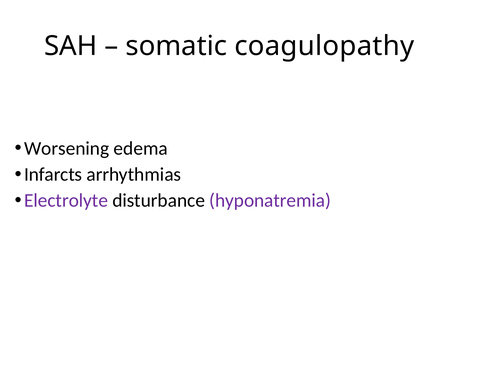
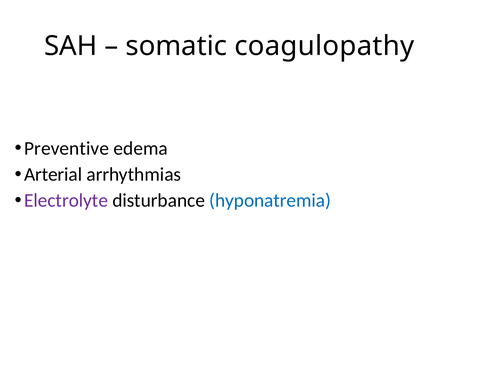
Worsening: Worsening -> Preventive (67, 149)
Infarcts: Infarcts -> Arterial (53, 175)
hyponatremia colour: purple -> blue (270, 201)
